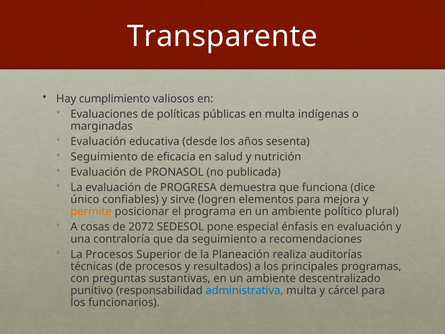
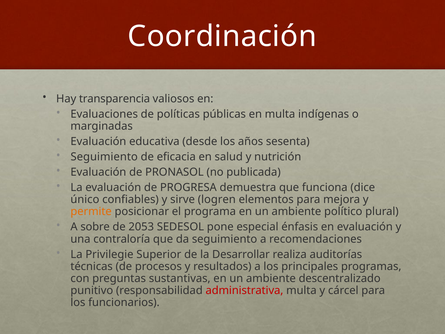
Transparente: Transparente -> Coordinación (222, 36)
cumplimiento: cumplimiento -> transparencia (115, 99)
cosas: cosas -> sobre (95, 227)
2072: 2072 -> 2053 (141, 227)
La Procesos: Procesos -> Privilegie (109, 254)
Planeación: Planeación -> Desarrollar (241, 254)
administrativa colour: blue -> red (244, 290)
